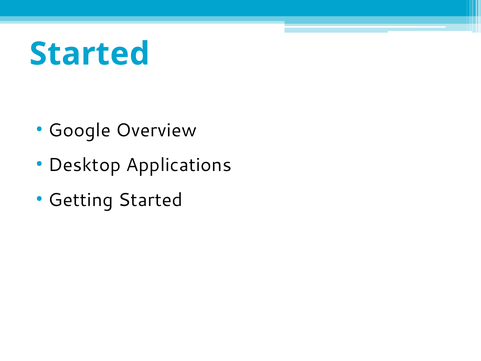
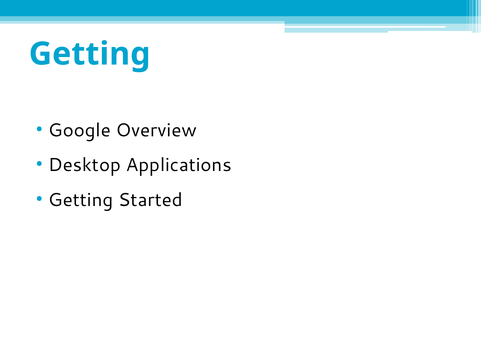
Started: Started -> Getting (90, 54)
